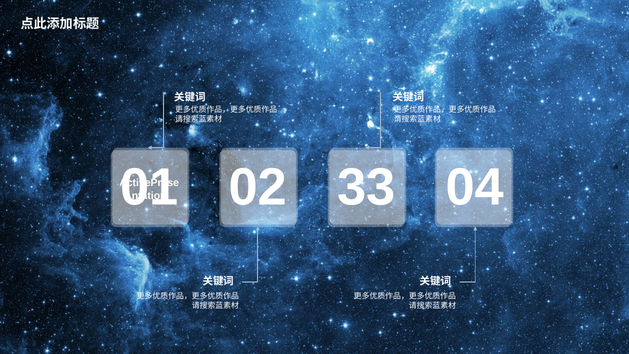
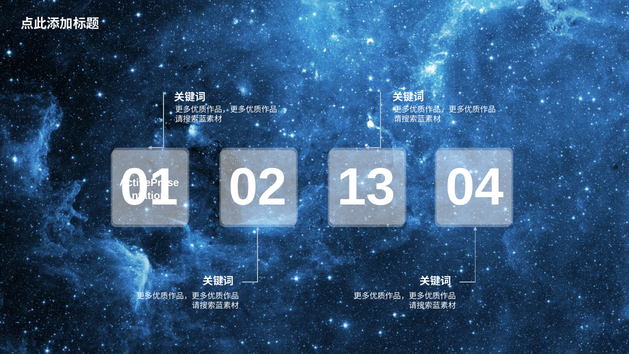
33: 33 -> 13 (366, 188)
